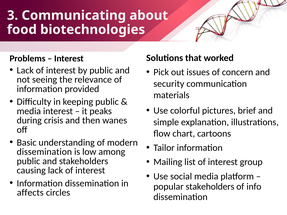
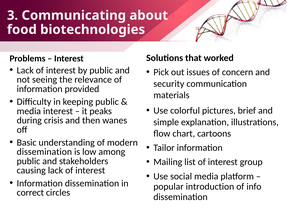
popular stakeholders: stakeholders -> introduction (210, 187)
affects: affects -> correct (30, 193)
